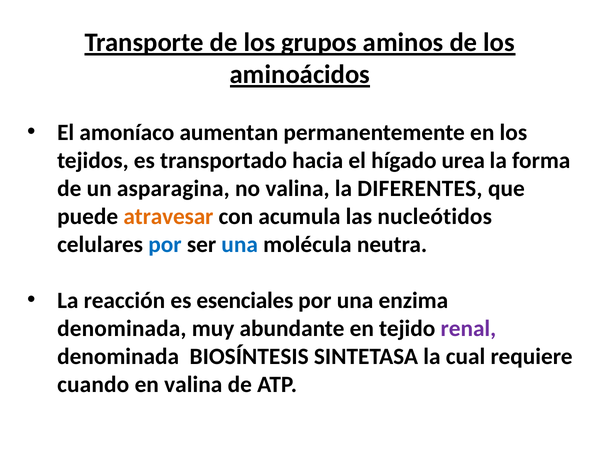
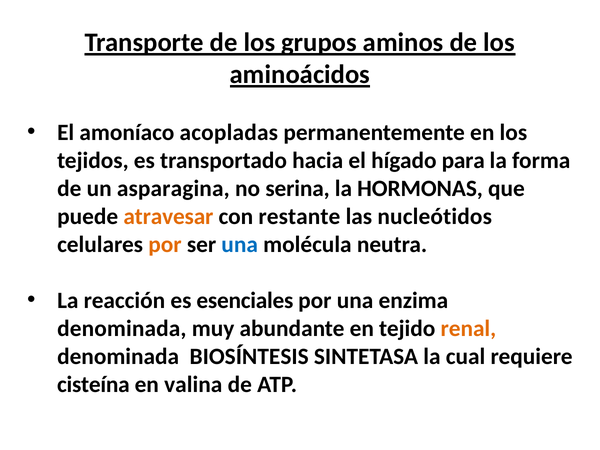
aumentan: aumentan -> acopladas (229, 132)
urea: urea -> para (463, 160)
no valina: valina -> serina (298, 189)
DIFERENTES: DIFERENTES -> HORMONAS (420, 189)
acumula: acumula -> restante (299, 217)
por colour: blue -> orange (165, 245)
renal colour: purple -> orange (468, 329)
cuando: cuando -> cisteína (93, 385)
